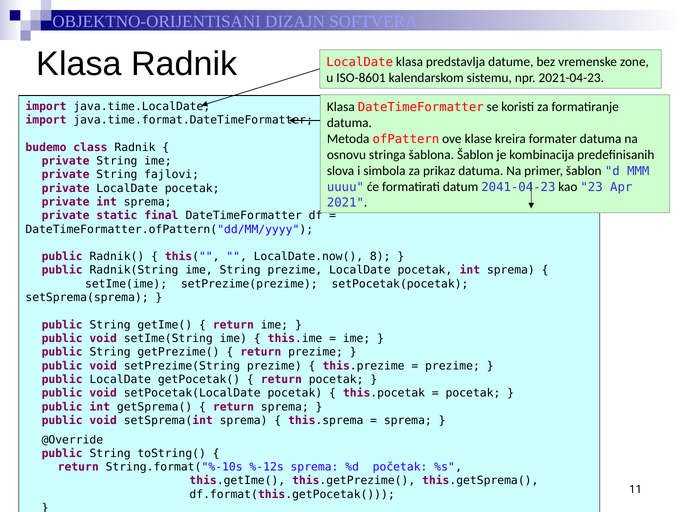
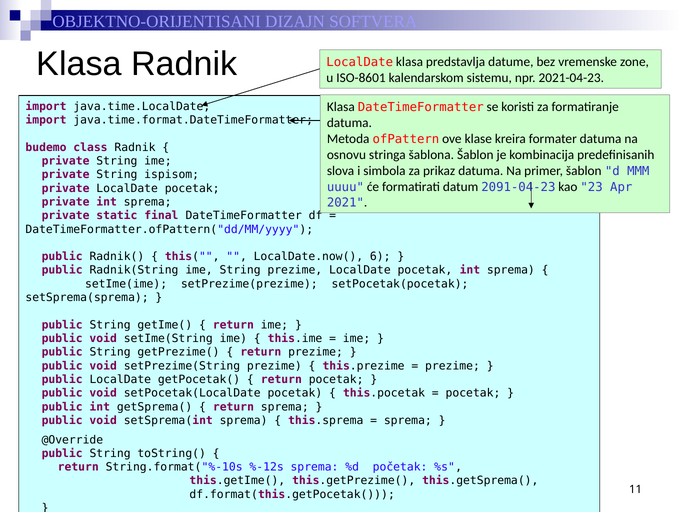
fajlovi: fajlovi -> ispisom (172, 175)
2041-04-23: 2041-04-23 -> 2091-04-23 (518, 187)
8: 8 -> 6 (380, 257)
